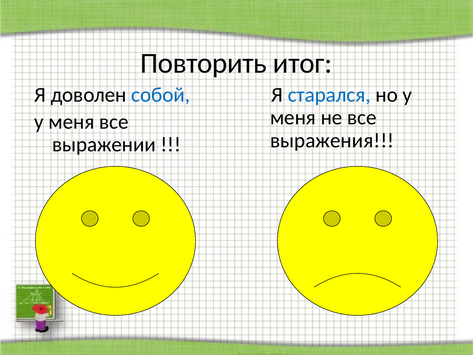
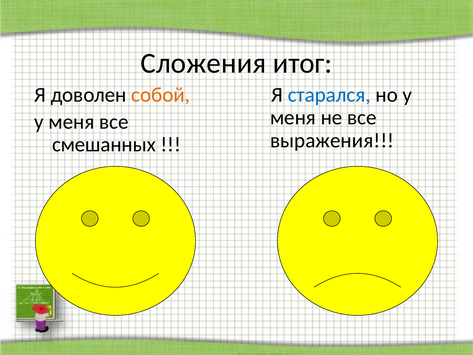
Повторить: Повторить -> Сложения (203, 63)
собой colour: blue -> orange (161, 95)
выражении: выражении -> смешанных (104, 145)
